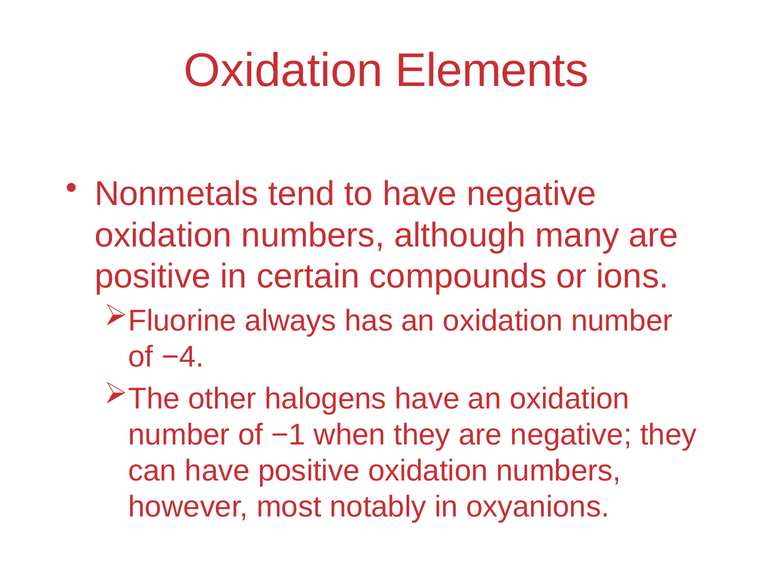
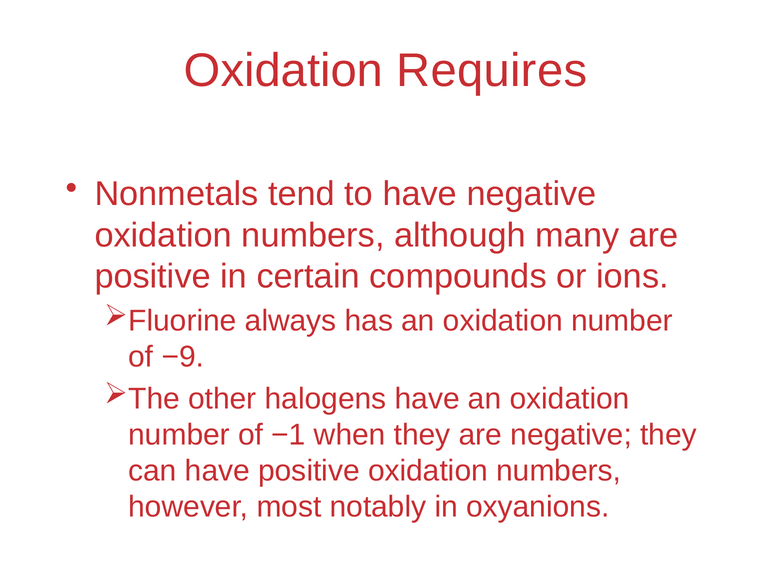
Elements: Elements -> Requires (492, 71)
−4: −4 -> −9 (183, 357)
